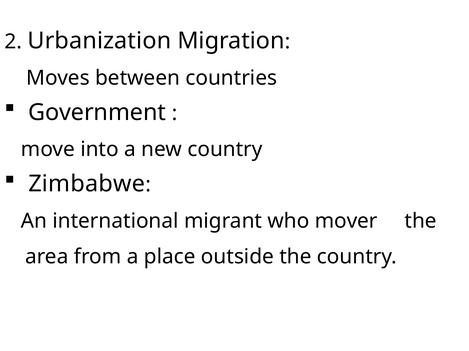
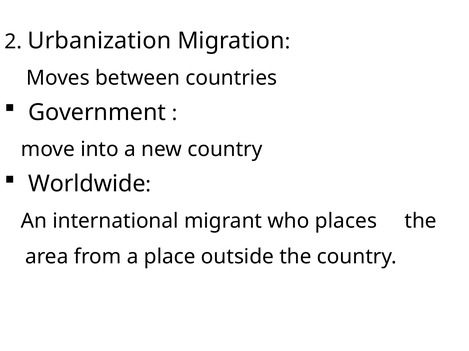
Zimbabwe: Zimbabwe -> Worldwide (87, 184)
mover: mover -> places (346, 221)
